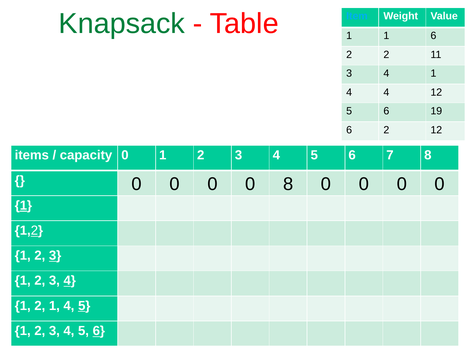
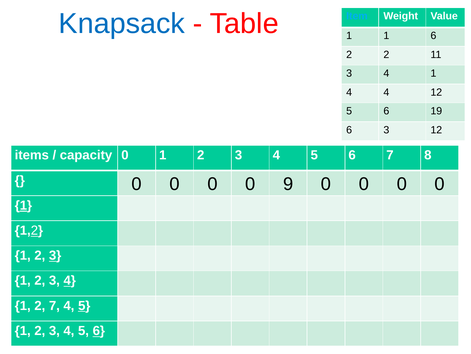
Knapsack colour: green -> blue (122, 24)
2: 2 -> 3 (386, 130)
0 8: 8 -> 9 (288, 184)
2 1: 1 -> 7 (54, 305)
